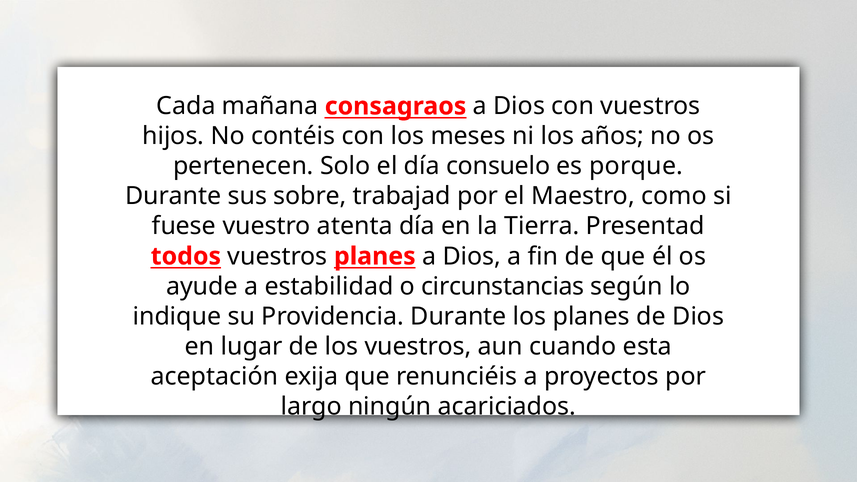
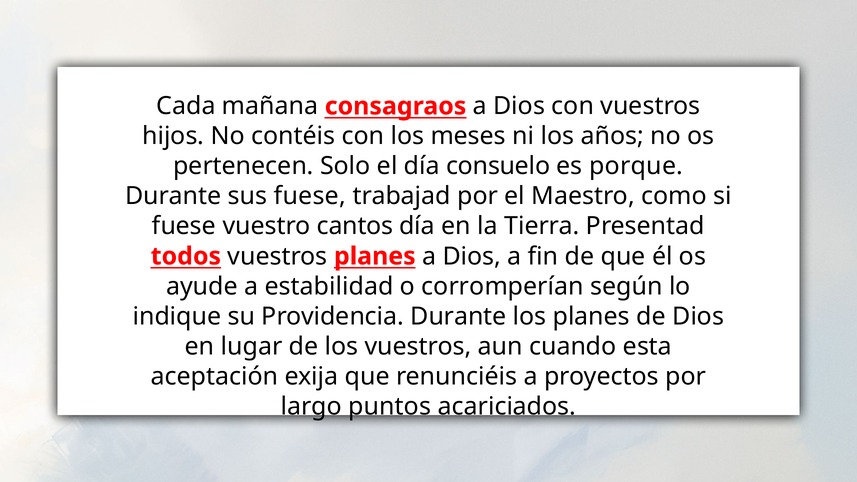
sus sobre: sobre -> fuese (310, 196)
atenta: atenta -> cantos (355, 226)
circunstancias: circunstancias -> corromperían (503, 286)
ningún: ningún -> puntos (390, 406)
